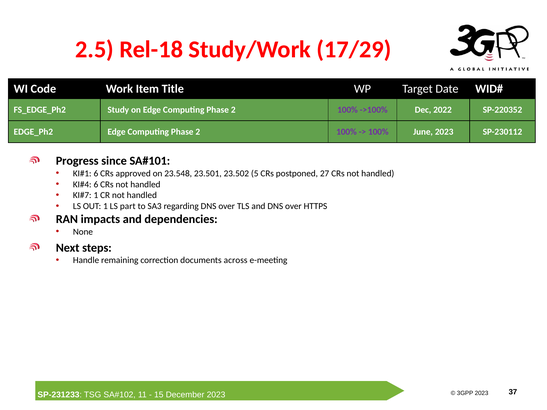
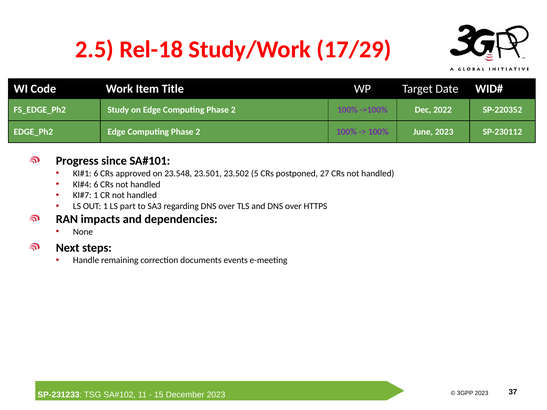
across: across -> events (236, 260)
